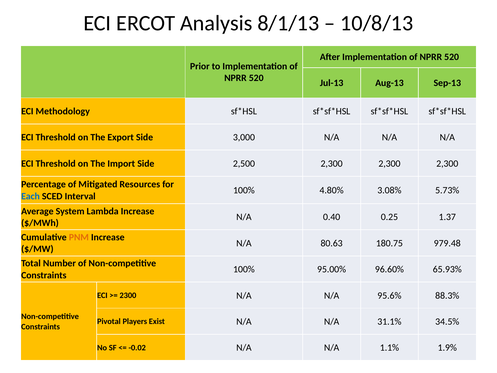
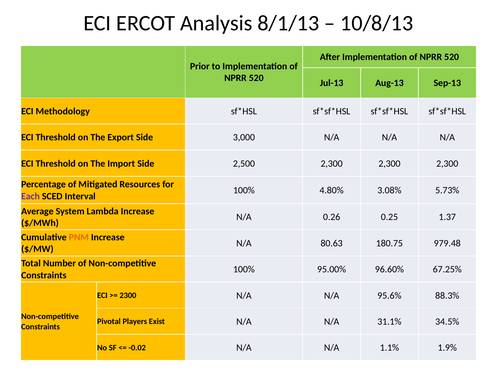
Each colour: blue -> purple (31, 196)
0.40: 0.40 -> 0.26 (332, 217)
65.93%: 65.93% -> 67.25% (447, 269)
